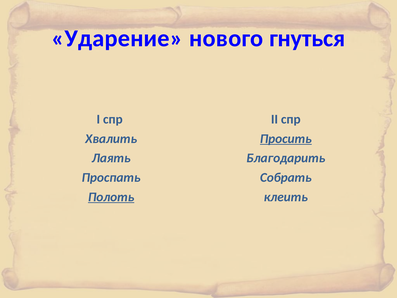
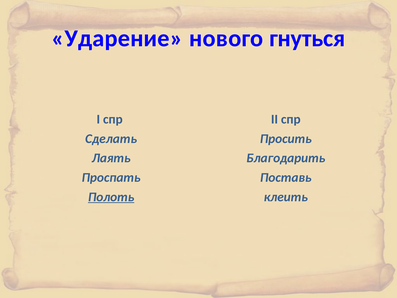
Хвалить: Хвалить -> Сделать (111, 139)
Просить underline: present -> none (286, 139)
Собрать: Собрать -> Поставь (286, 177)
